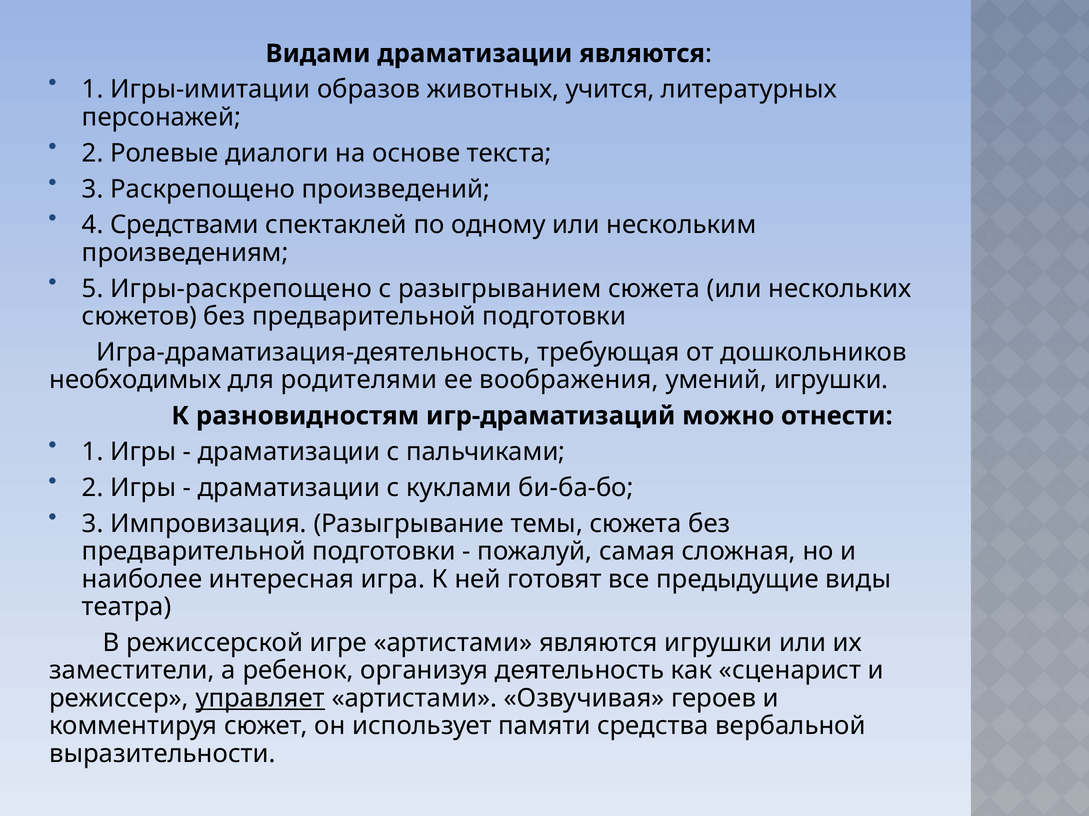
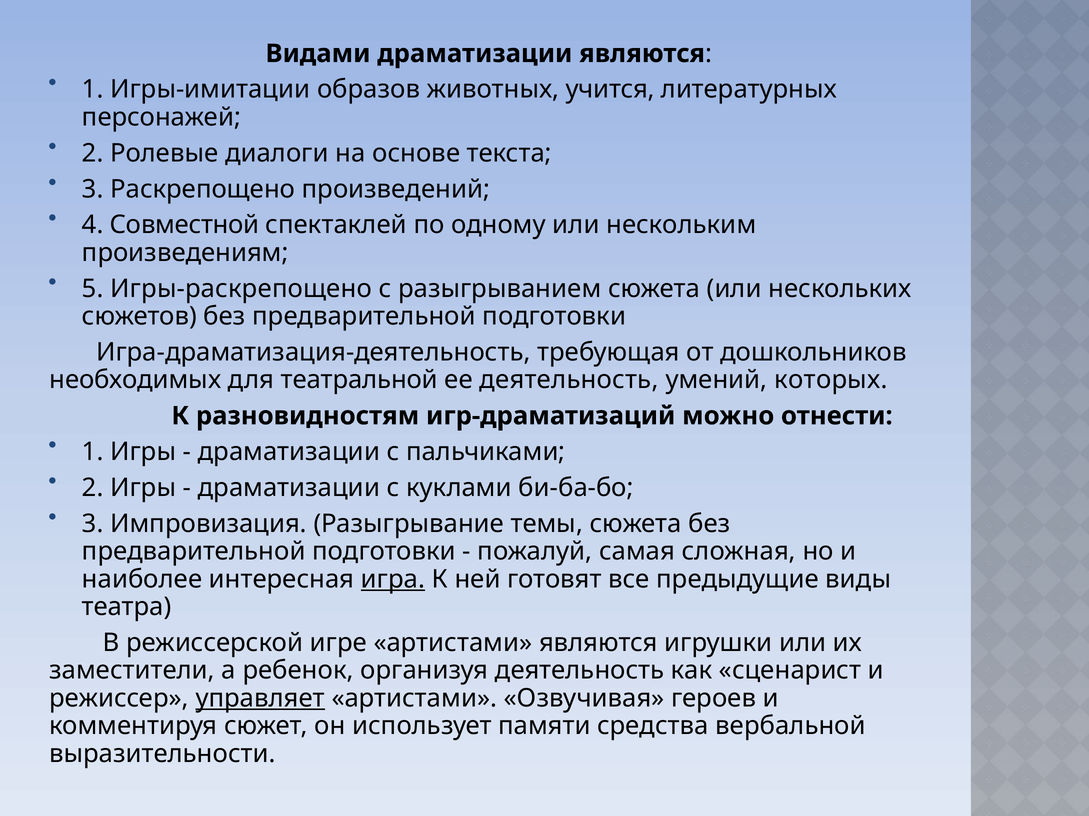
Средствами: Средствами -> Совместной (185, 225)
родителями: родителями -> театральной (359, 380)
ее воображения: воображения -> деятельность (569, 380)
умений игрушки: игрушки -> которых (831, 380)
игра underline: none -> present (393, 580)
